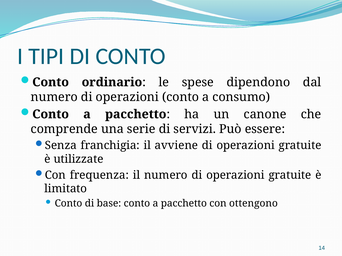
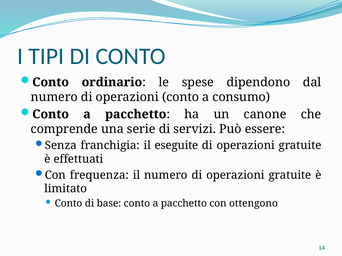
avviene: avviene -> eseguite (176, 146)
utilizzate: utilizzate -> effettuati (78, 159)
